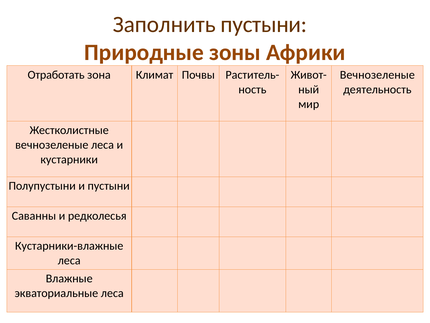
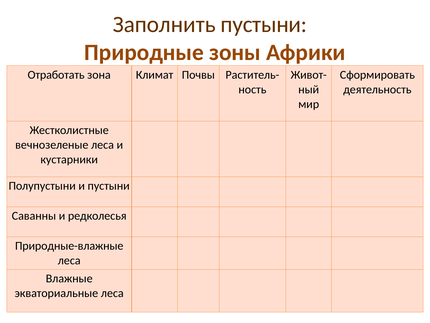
Вечнозеленые: Вечнозеленые -> Сформировать (377, 75)
Кустарники-влажные: Кустарники-влажные -> Природные-влажные (69, 246)
